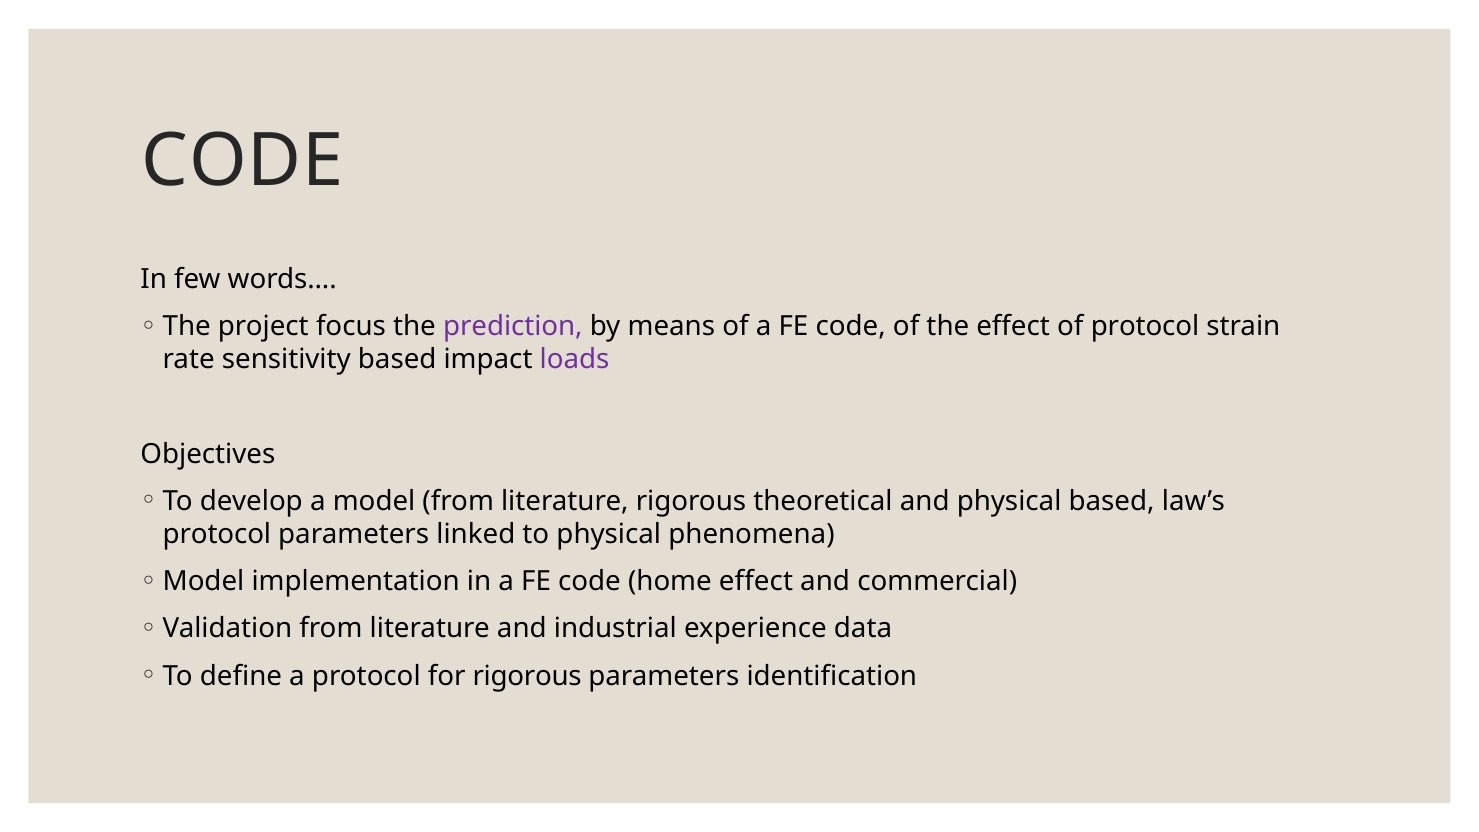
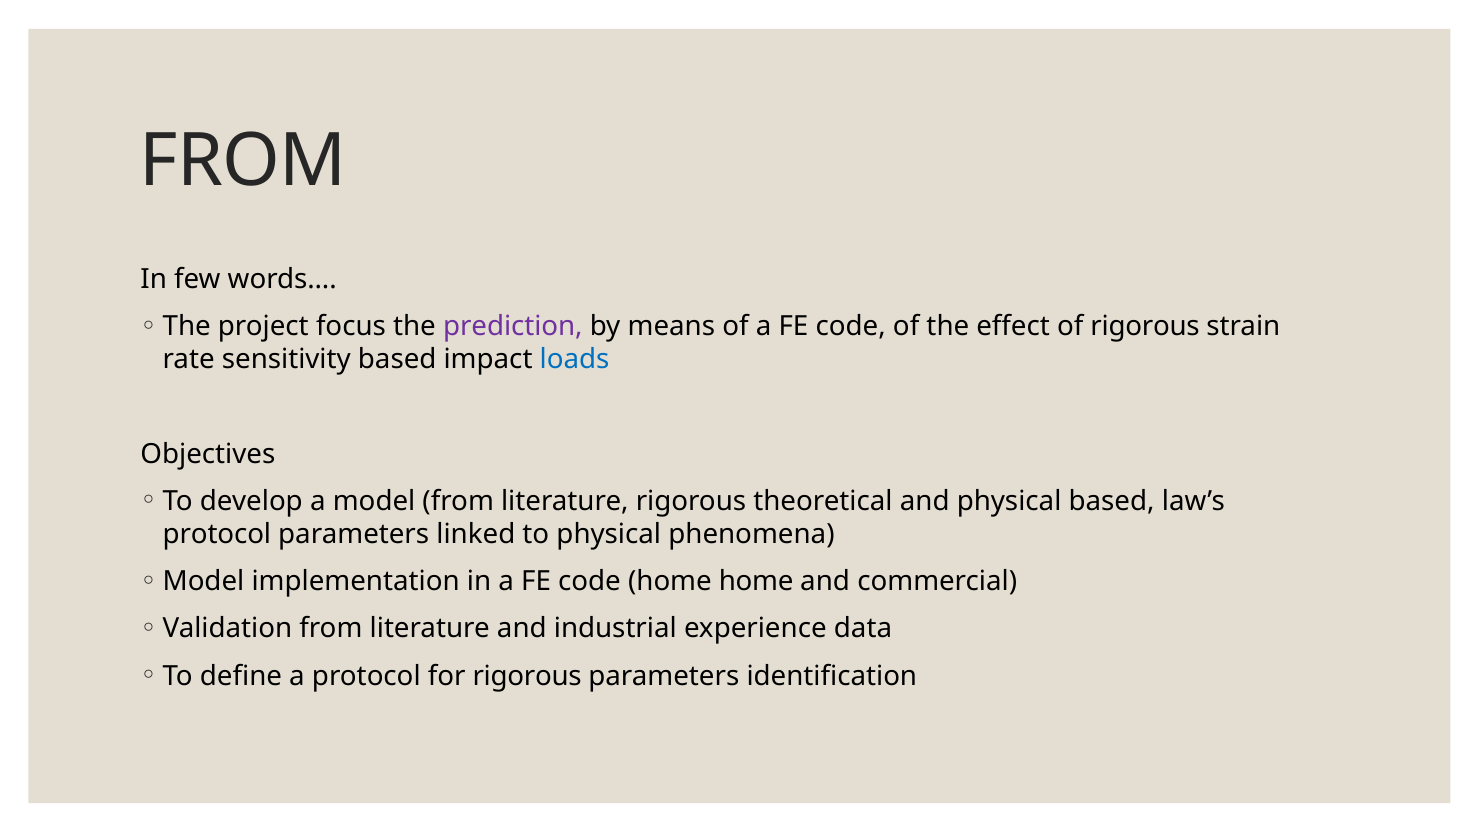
CODE: CODE -> FROM (243, 161)
of protocol: protocol -> rigorous (1145, 326)
loads colour: purple -> blue (575, 360)
home effect: effect -> home (756, 582)
